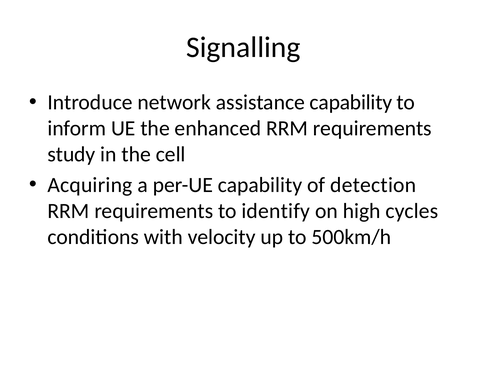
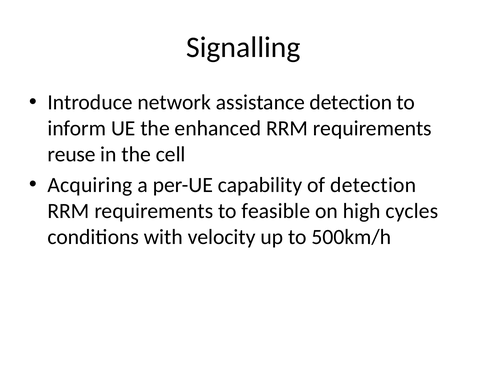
assistance capability: capability -> detection (351, 102)
study: study -> reuse (72, 154)
identify: identify -> feasible (276, 211)
